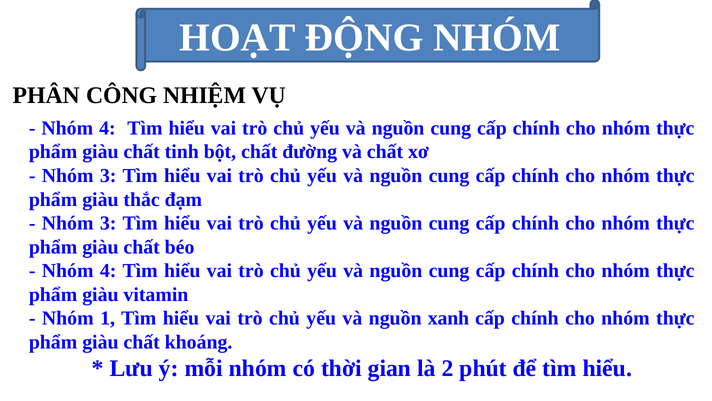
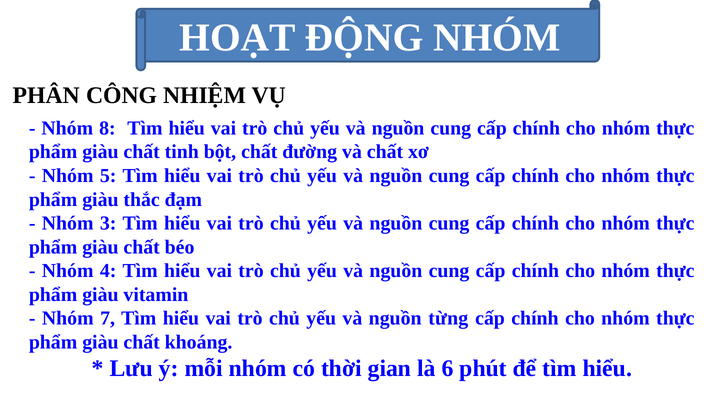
4: 4 -> 8 (107, 128)
3: 3 -> 5 (108, 175)
1: 1 -> 7 (108, 318)
xanh: xanh -> từng (448, 318)
2: 2 -> 6 (447, 368)
